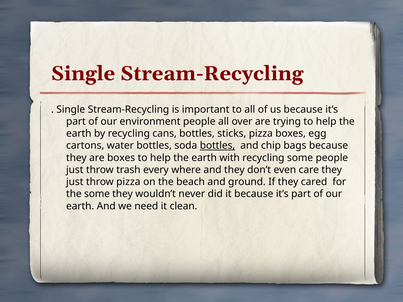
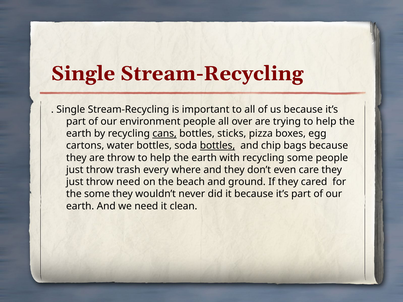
cans underline: none -> present (165, 134)
are boxes: boxes -> throw (121, 158)
throw pizza: pizza -> need (128, 182)
